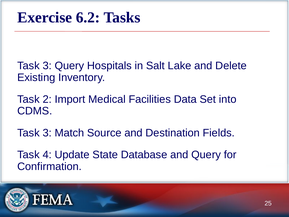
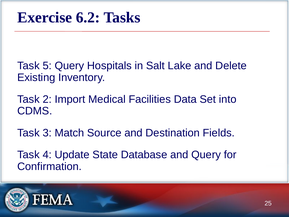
3: 3 -> 5 (47, 66)
